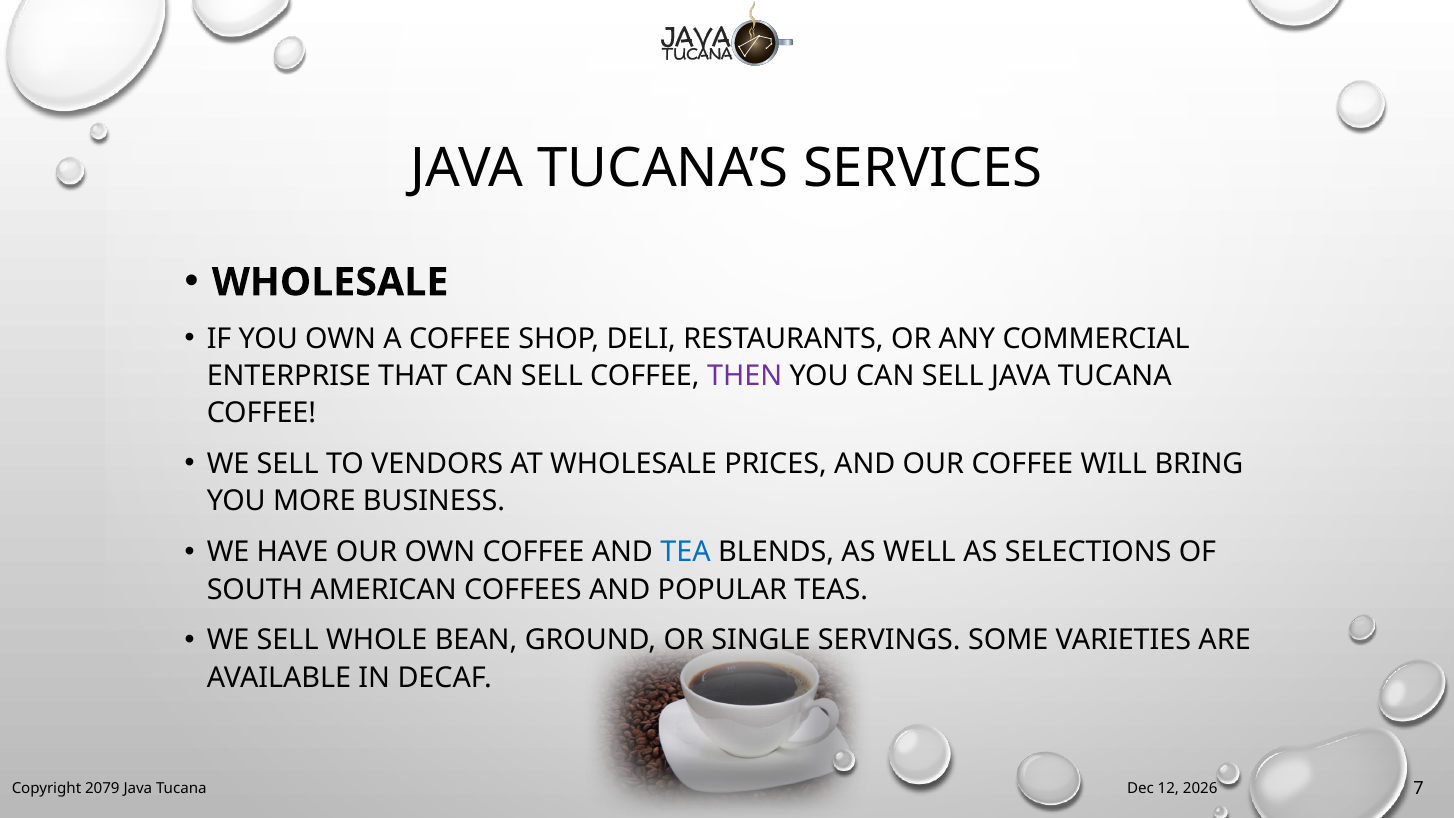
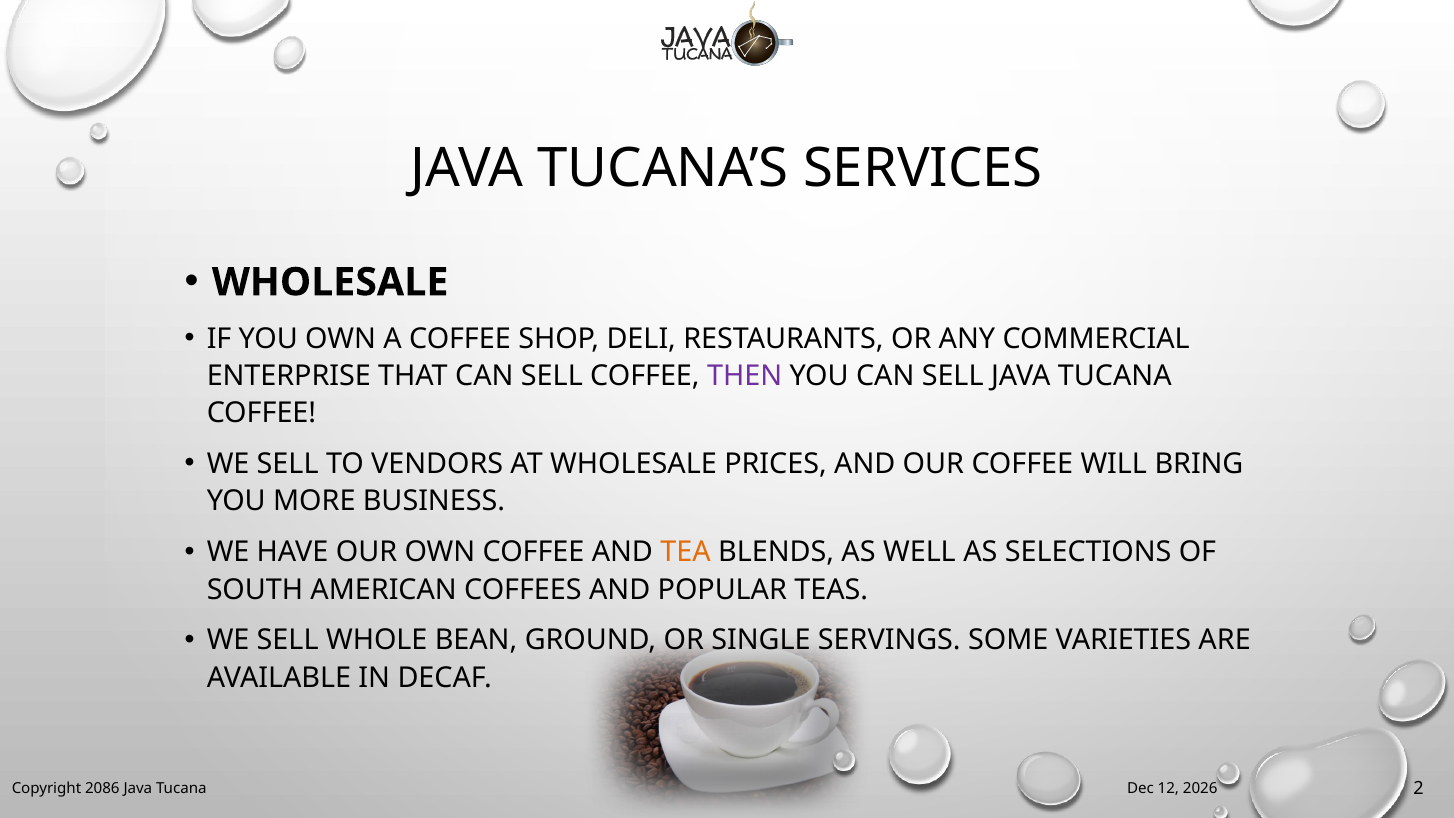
TEA colour: blue -> orange (686, 552)
2079: 2079 -> 2086 (102, 789)
7: 7 -> 2 (1419, 789)
